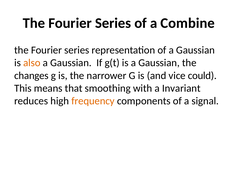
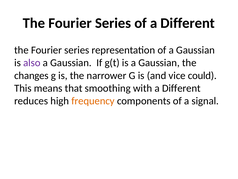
of a Combine: Combine -> Different (188, 23)
also colour: orange -> purple (32, 63)
with a Invariant: Invariant -> Different (181, 88)
